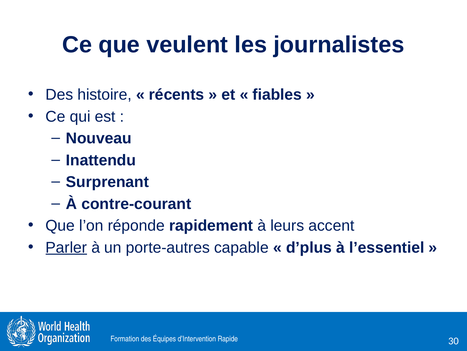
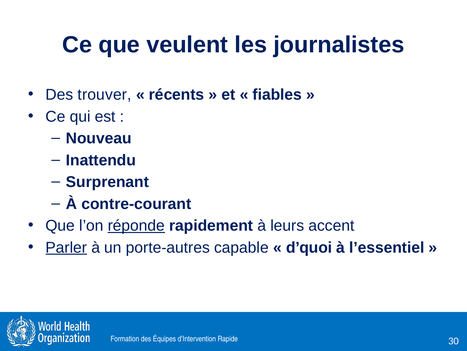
histoire: histoire -> trouver (105, 94)
réponde underline: none -> present (136, 225)
d’plus: d’plus -> d’quoi (309, 247)
